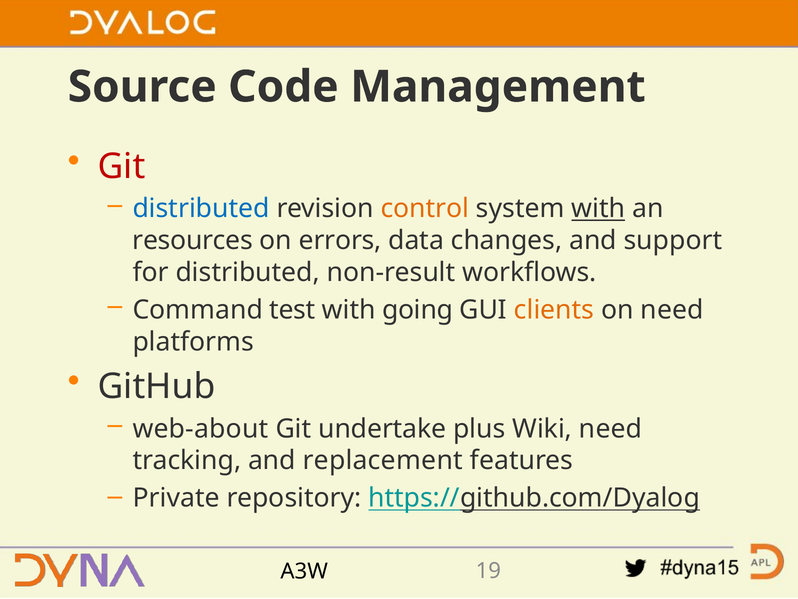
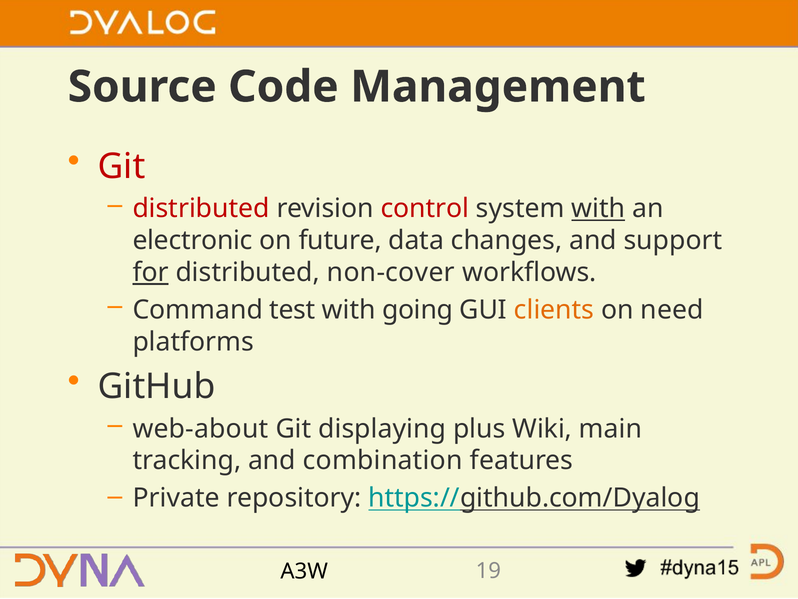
distributed colour: blue -> red (201, 208)
control colour: orange -> red (425, 208)
resources: resources -> electronic (193, 240)
errors: errors -> future (340, 240)
for underline: none -> present (151, 272)
non-result: non-result -> non-cover (391, 272)
undertake: undertake -> displaying (382, 428)
Wiki need: need -> main (611, 428)
replacement: replacement -> combination (383, 460)
